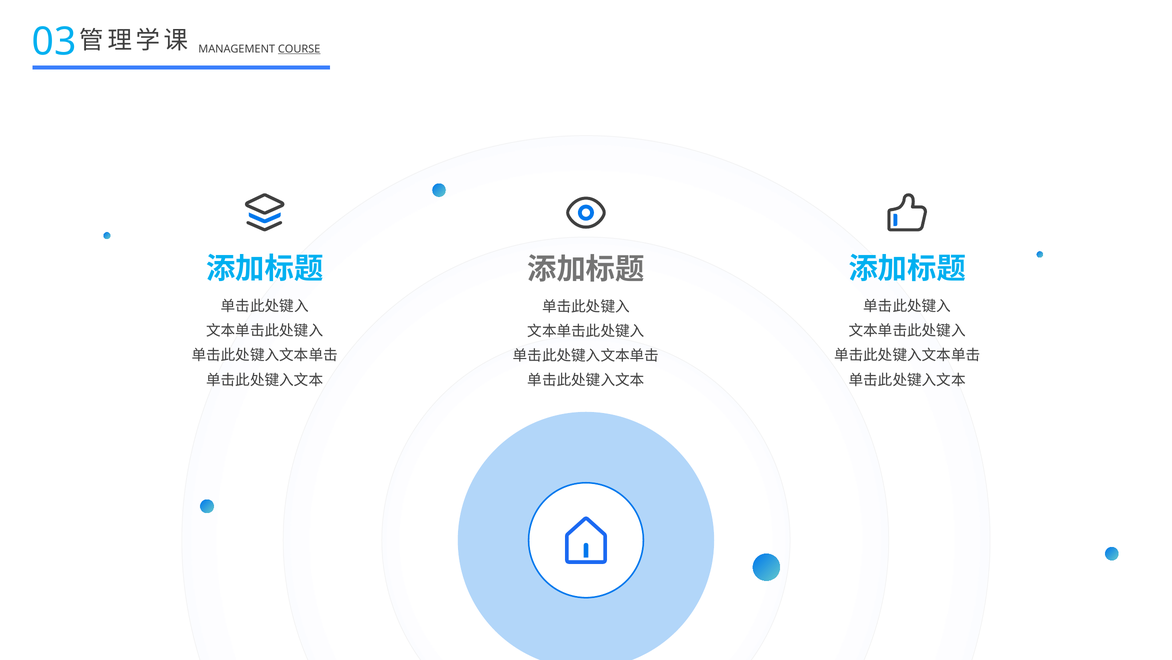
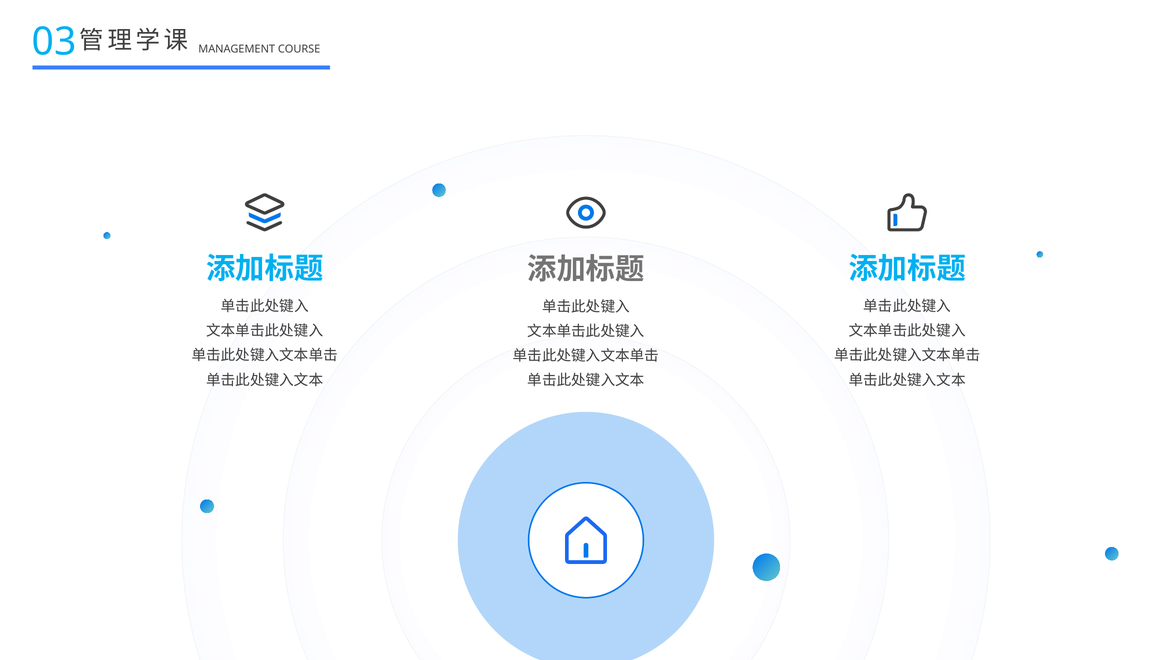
COURSE underline: present -> none (299, 49)
